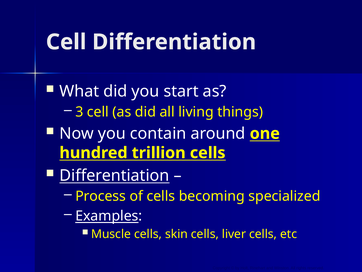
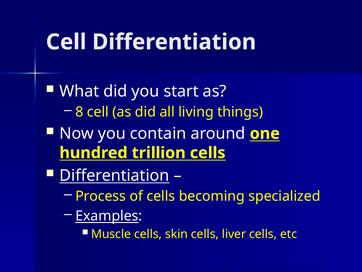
3: 3 -> 8 (79, 112)
